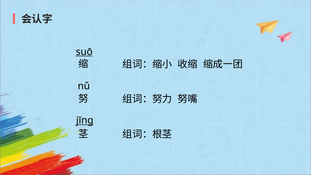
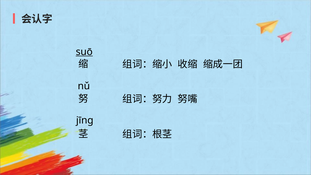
jīnɡ underline: present -> none (85, 120)
